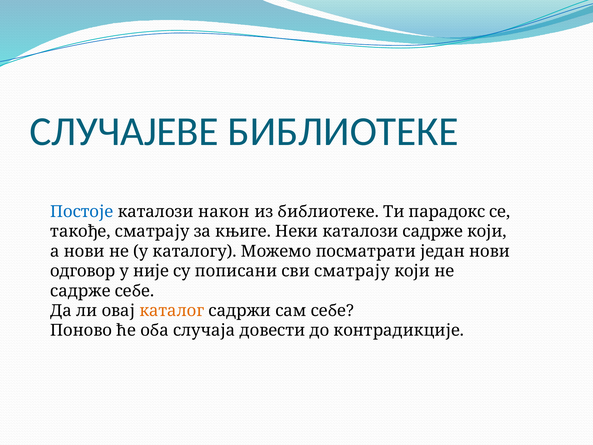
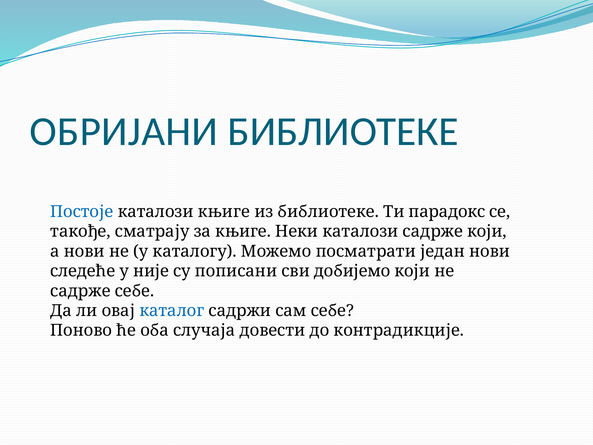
СЛУЧАЈЕВЕ: СЛУЧАЈЕВЕ -> ОБРИЈАНИ (124, 131)
каталози након: након -> књиге (224, 212)
одговор: одговор -> следеће (83, 271)
сви сматрају: сматрају -> добијемо (352, 271)
каталог colour: orange -> blue (172, 311)
